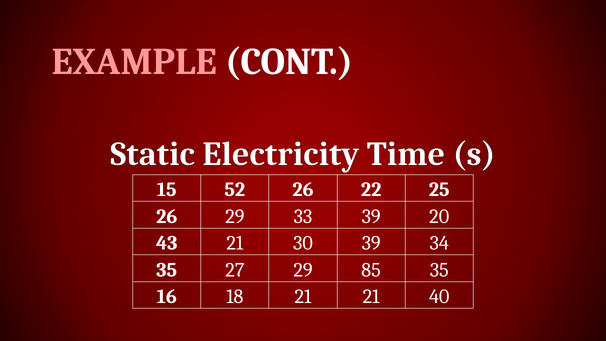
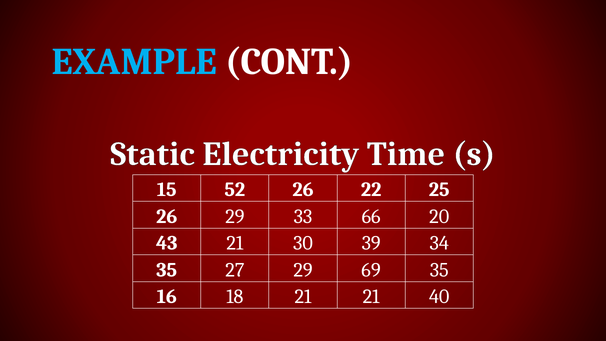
EXAMPLE colour: pink -> light blue (134, 62)
33 39: 39 -> 66 (371, 216)
85: 85 -> 69 (371, 270)
